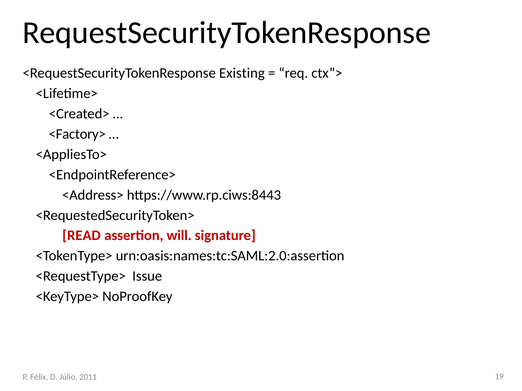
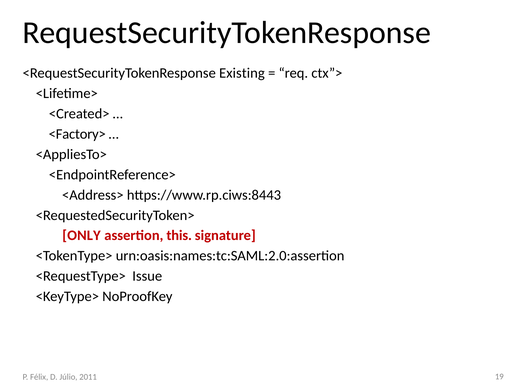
READ: READ -> ONLY (81, 236)
will: will -> this (179, 236)
